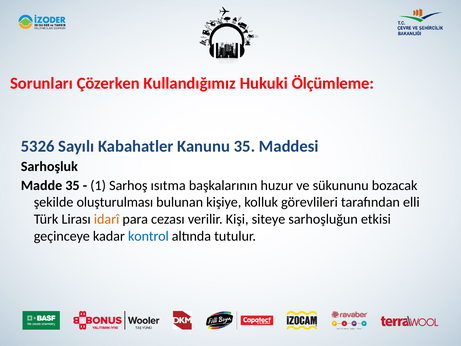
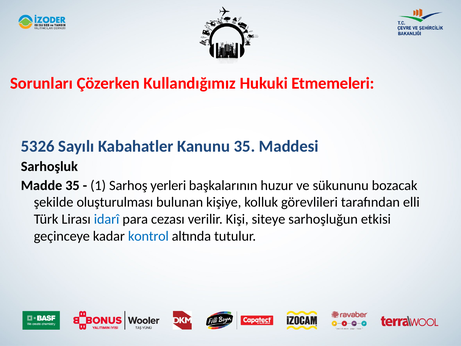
Ölçümleme: Ölçümleme -> Etmemeleri (333, 83)
ısıtma: ısıtma -> yerleri (168, 185)
idarî colour: orange -> blue (107, 219)
